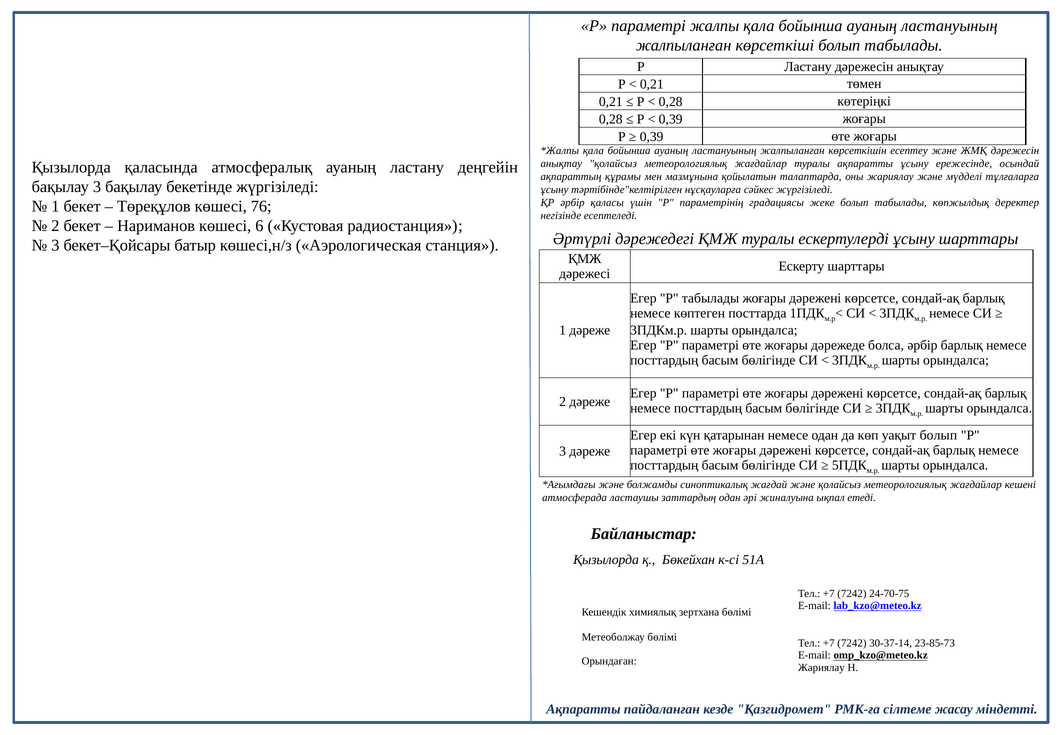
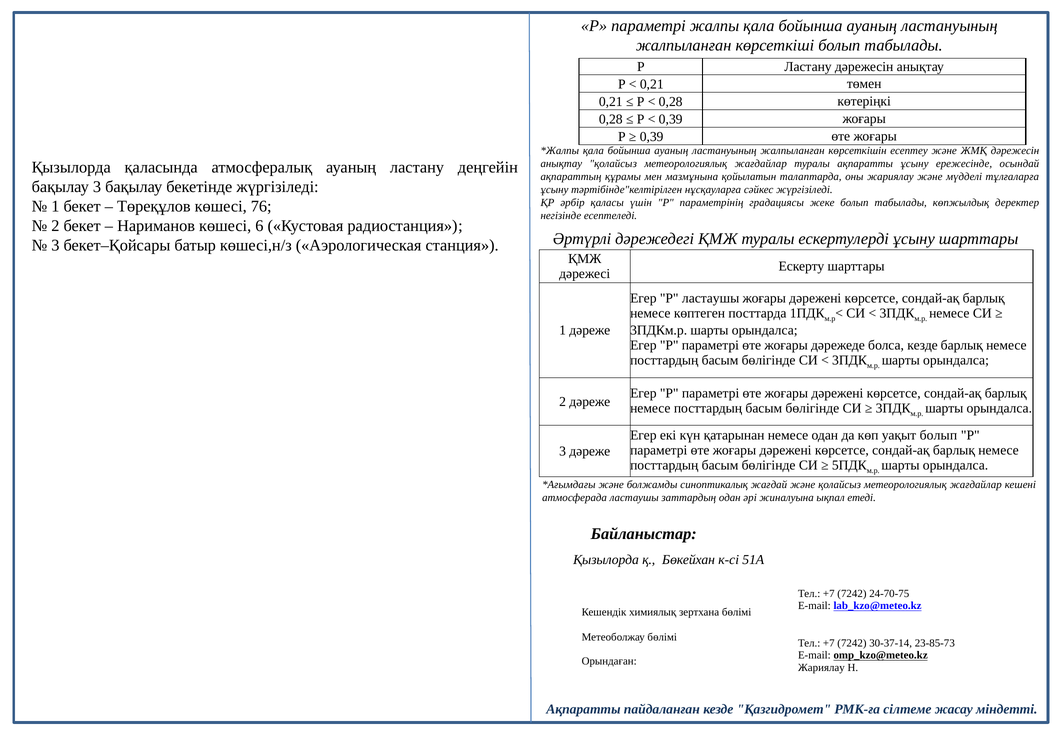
Р табылады: табылады -> ластаушы (711, 298)
болса әрбір: әрбір -> кезде (922, 345)
